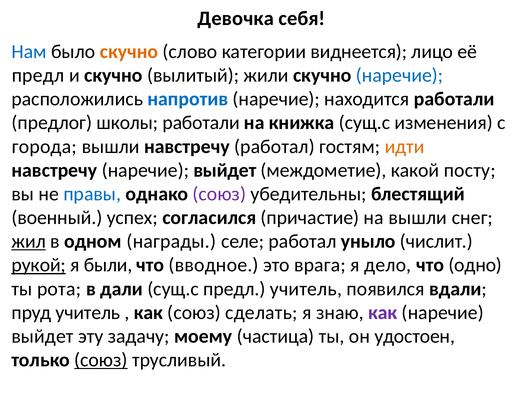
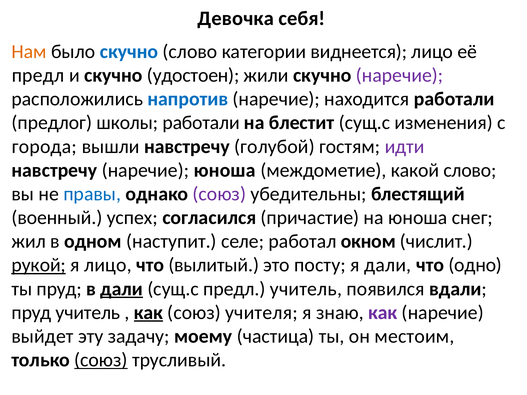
Нам colour: blue -> orange (29, 52)
скучно colour: orange -> blue (129, 52)
вылитый: вылитый -> удостоен (193, 75)
наречие colour: blue -> purple (400, 75)
книжка: книжка -> блестит (302, 123)
навстречу работал: работал -> голубой (274, 147)
идти colour: orange -> purple (405, 147)
навстречу наречие выйдет: выйдет -> юноша (225, 170)
какой посту: посту -> слово (470, 170)
на вышли: вышли -> юноша (418, 218)
жил underline: present -> none (29, 242)
награды: награды -> наступит (171, 242)
уныло: уныло -> окном (368, 242)
я были: были -> лицо (108, 265)
вводное: вводное -> вылитый (214, 265)
врага: врага -> посту (320, 265)
я дело: дело -> дали (388, 265)
ты рота: рота -> пруд (59, 289)
дали underline: none -> present (122, 289)
как underline: none -> present (148, 313)
сделать: сделать -> учителя (261, 313)
удостоен: удостоен -> местоим (414, 336)
